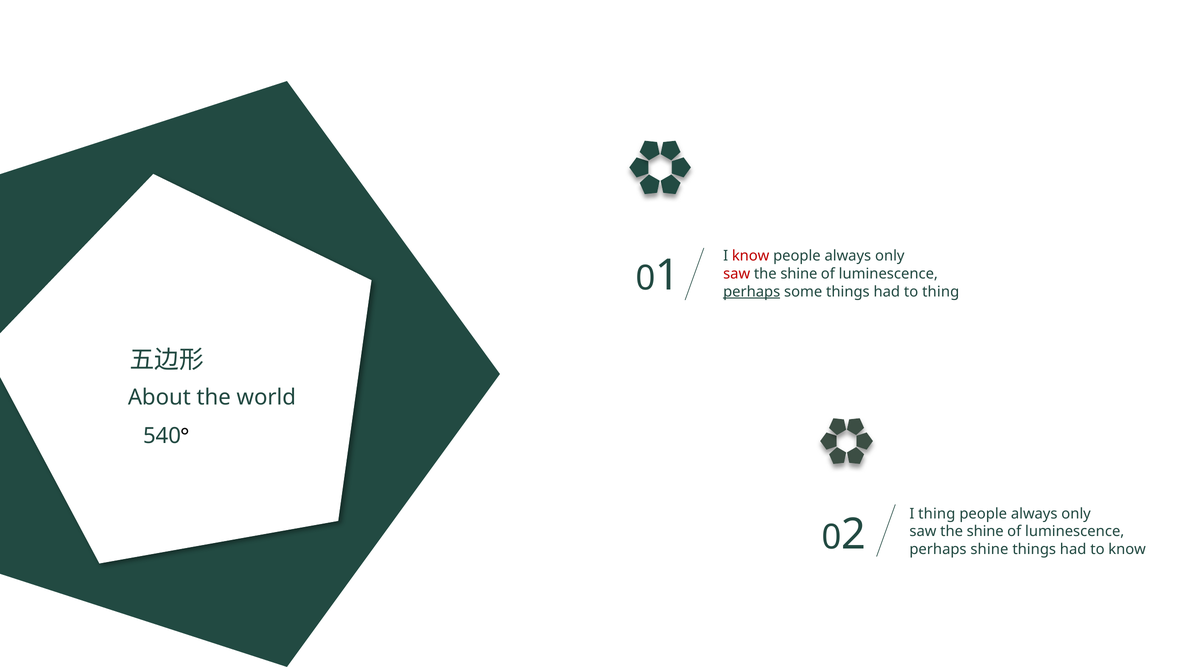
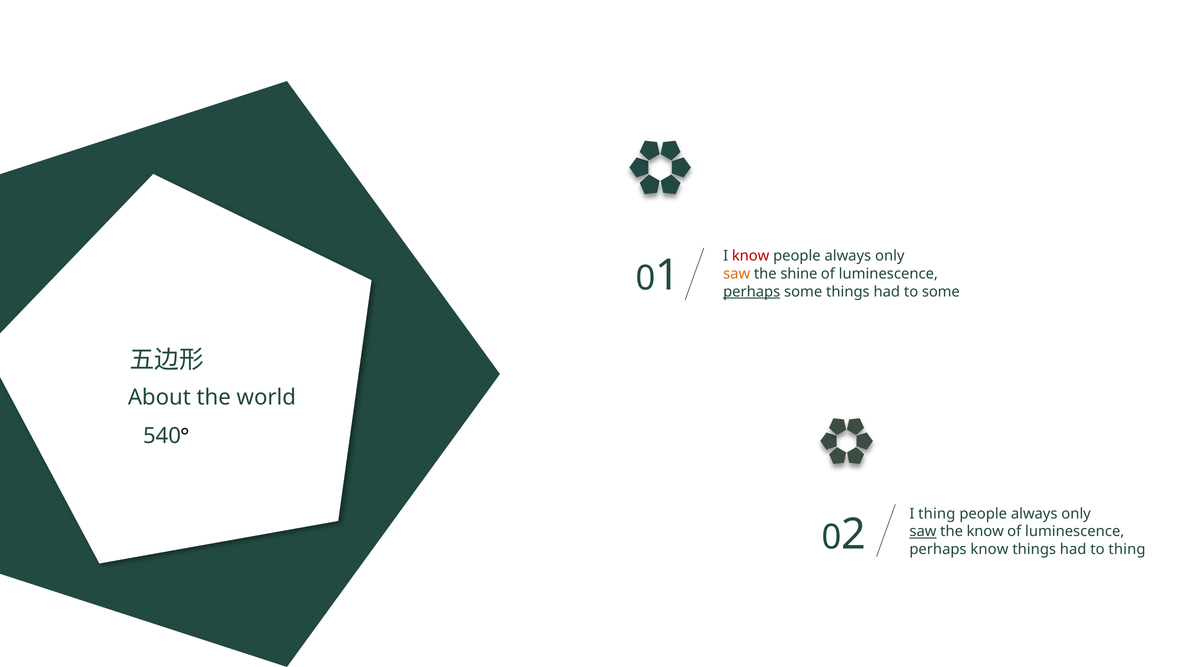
saw colour: red -> orange (737, 274)
to thing: thing -> some (941, 291)
saw underline: none -> present (923, 531)
shine: shine -> know (985, 531)
perhaps shine: shine -> know (989, 549)
to know: know -> thing (1127, 549)
